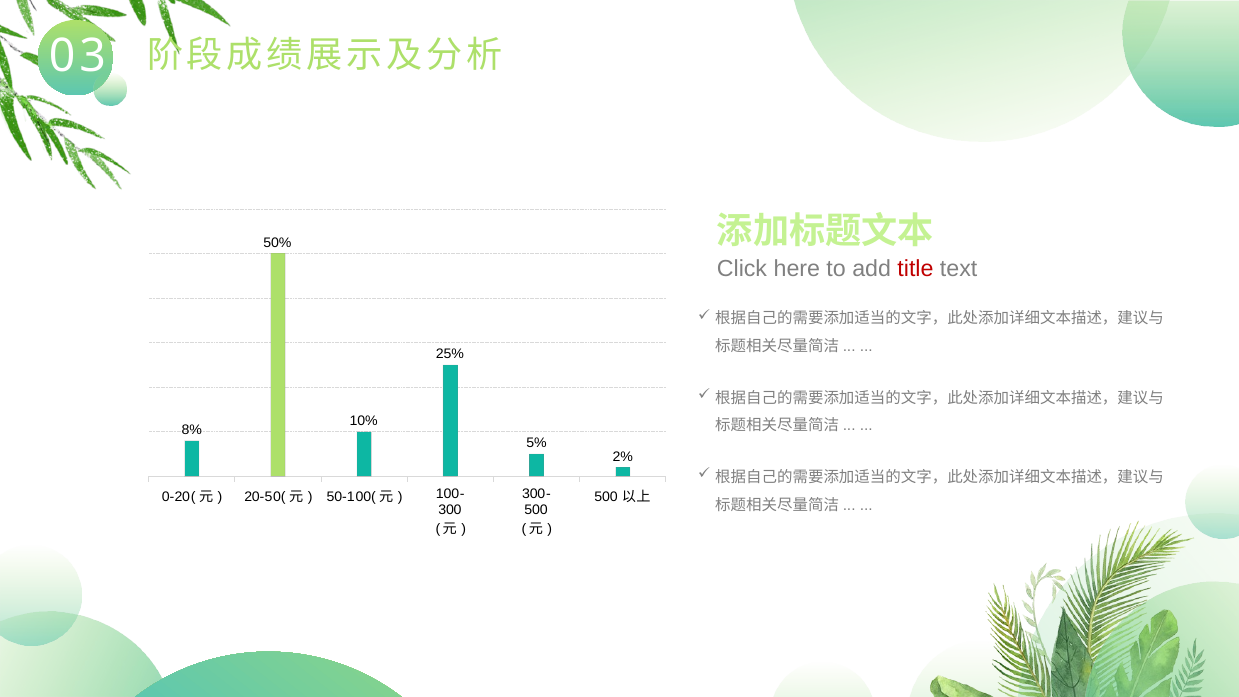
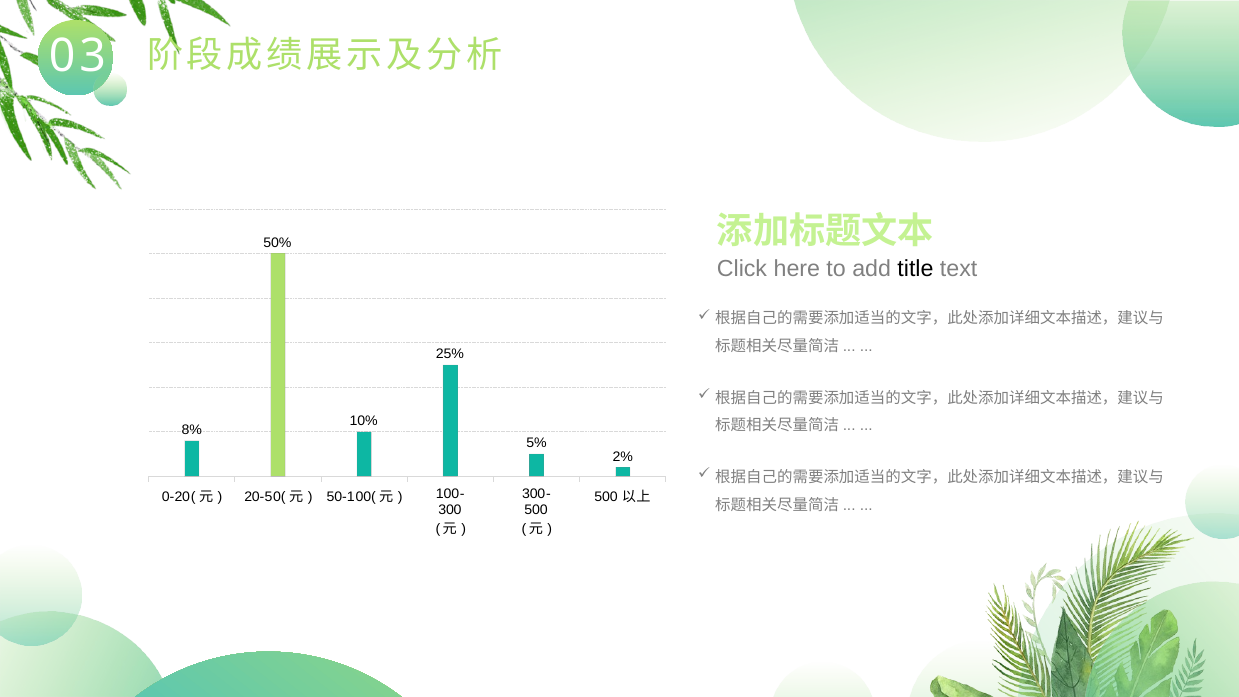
title colour: red -> black (915, 269)
